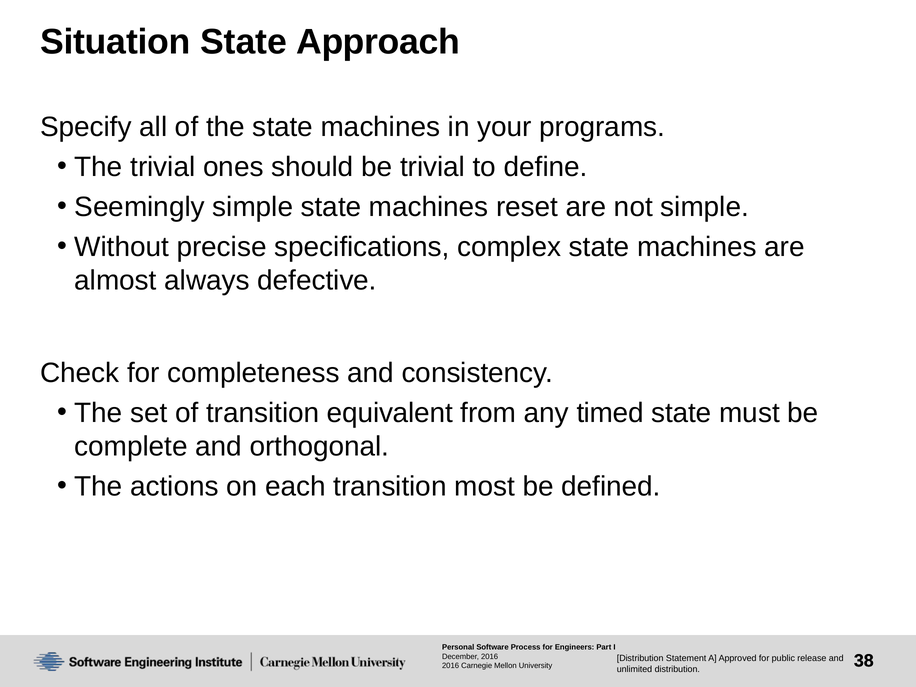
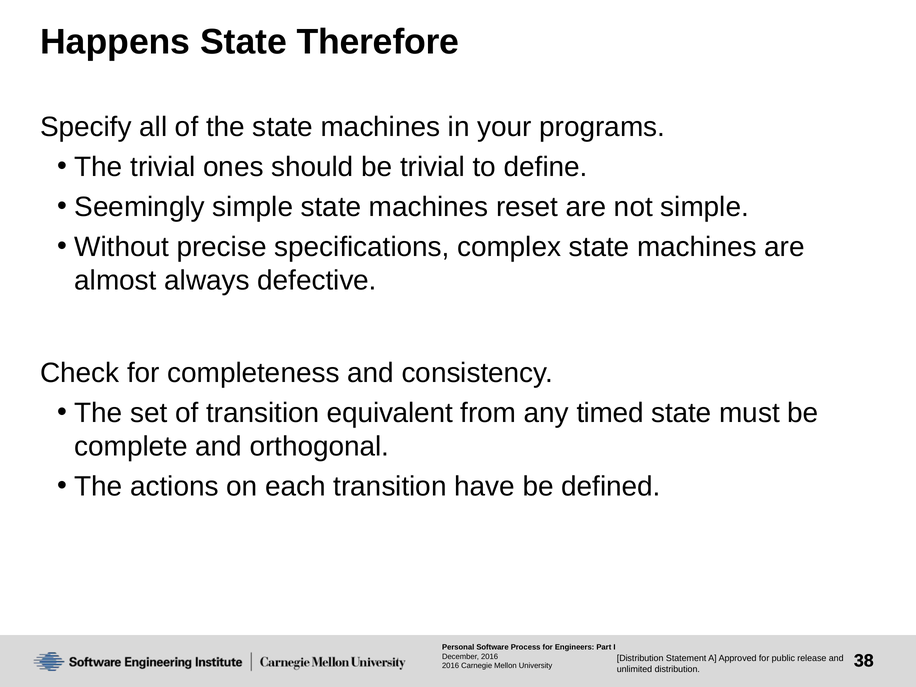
Situation: Situation -> Happens (115, 42)
Approach: Approach -> Therefore (378, 42)
most: most -> have (485, 486)
